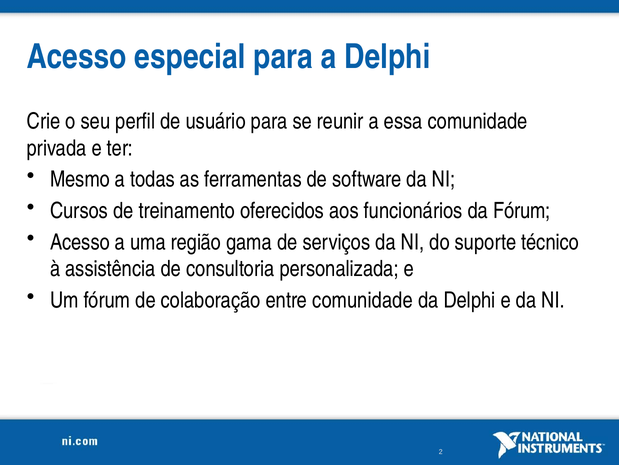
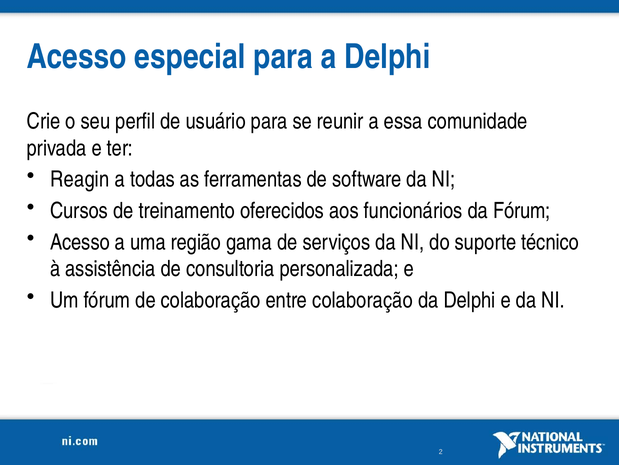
Mesmo: Mesmo -> Reagin (80, 179)
entre comunidade: comunidade -> colaboração (363, 300)
